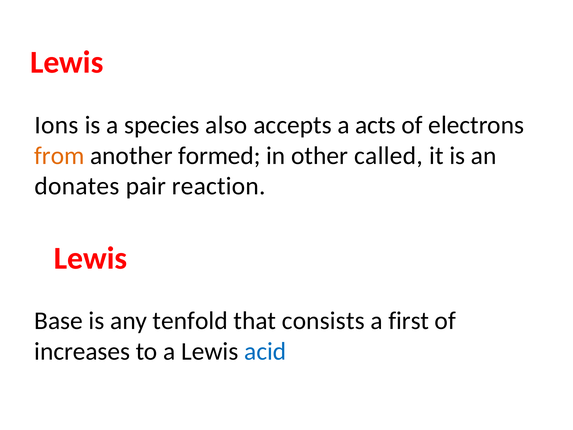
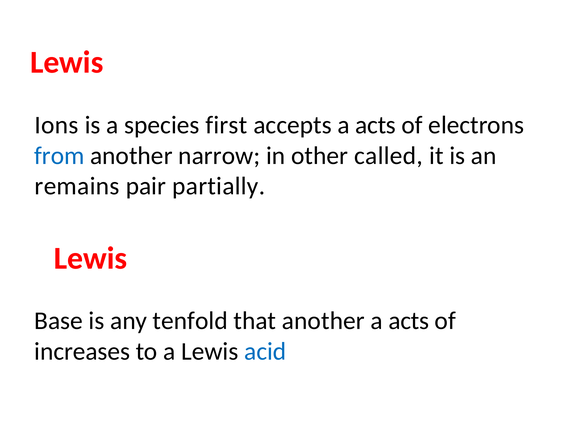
also: also -> first (226, 125)
from colour: orange -> blue (59, 156)
formed: formed -> narrow (219, 156)
donates: donates -> remains (77, 186)
reaction: reaction -> partially (219, 186)
that consists: consists -> another (323, 321)
first: first -> acts (409, 321)
